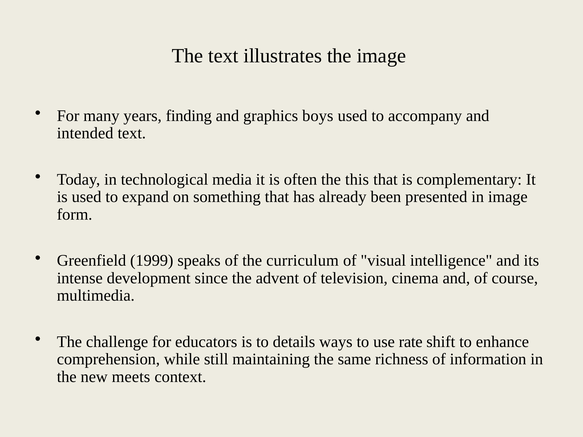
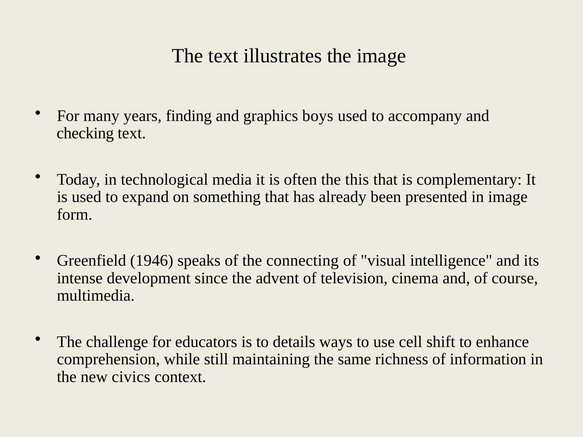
intended: intended -> checking (85, 133)
1999: 1999 -> 1946 (152, 261)
curriculum: curriculum -> connecting (303, 261)
rate: rate -> cell (411, 342)
meets: meets -> civics (131, 377)
